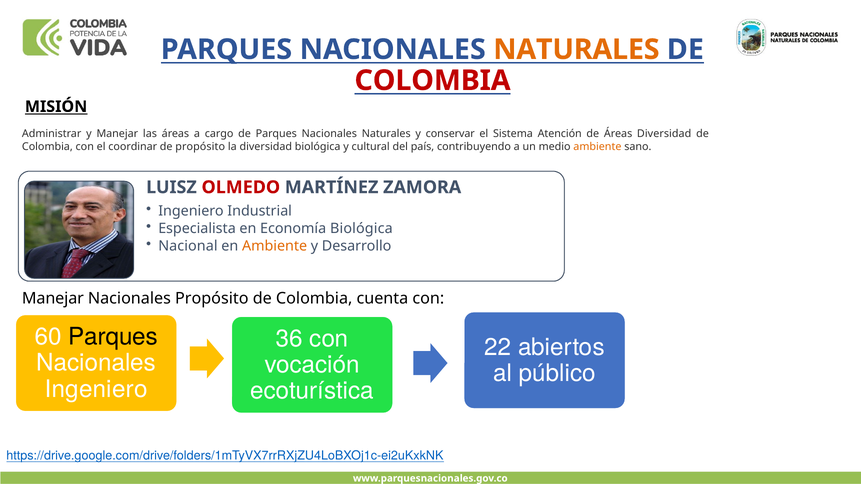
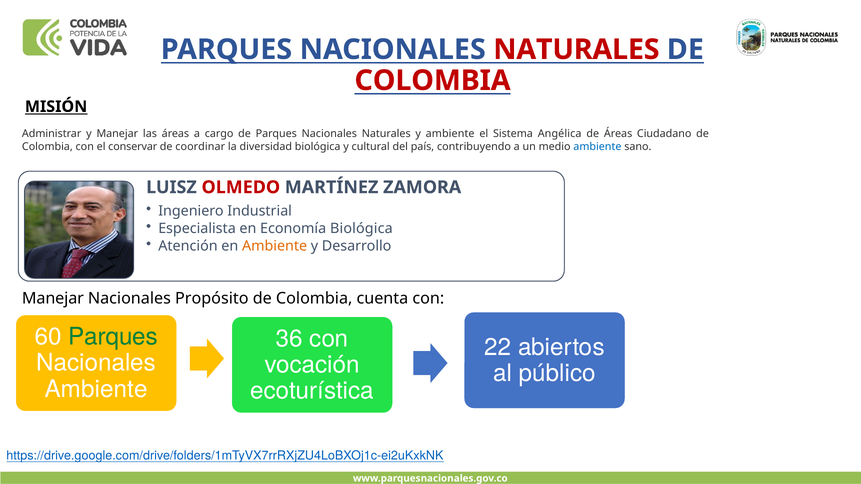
NATURALES colour: orange -> red (576, 50)
y conservar: conservar -> ambiente (450, 134)
Atención: Atención -> Angélica (560, 134)
Áreas Diversidad: Diversidad -> Ciudadano (664, 134)
coordinar: coordinar -> conservar (133, 147)
de propósito: propósito -> coordinar (200, 147)
ambiente colour: orange -> blue (597, 147)
Nacional: Nacional -> Atención (188, 246)
Parques colour: black -> green (113, 337)
Ingeniero: Ingeniero -> Ambiente (96, 389)
